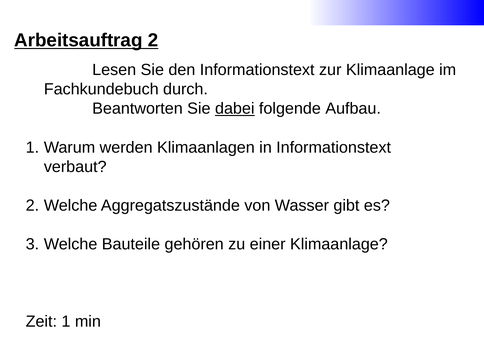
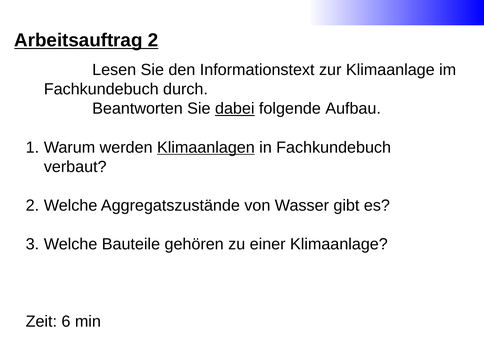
Klimaanlagen underline: none -> present (206, 147)
in Informationstext: Informationstext -> Fachkundebuch (334, 147)
Zeit 1: 1 -> 6 (66, 322)
